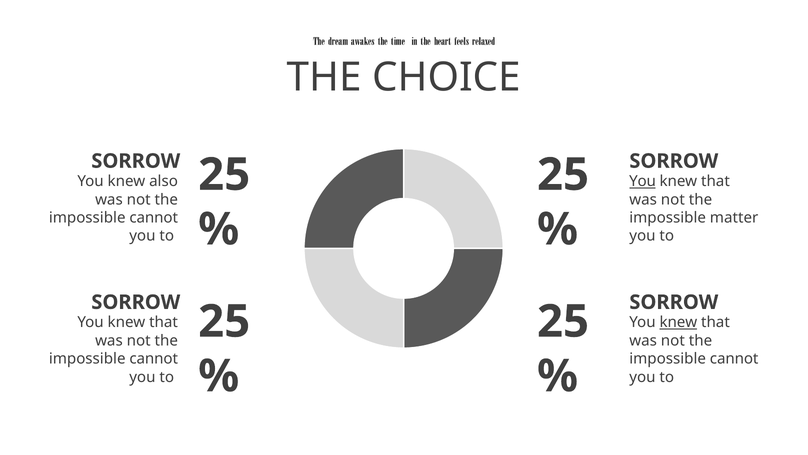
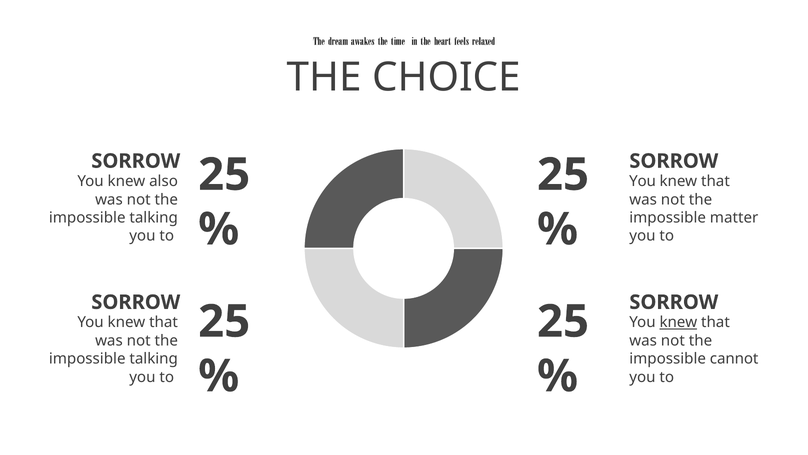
You underline: present -> none (643, 181)
cannot: cannot -> talking (154, 217)
cannot: cannot -> talking (154, 358)
